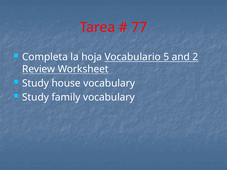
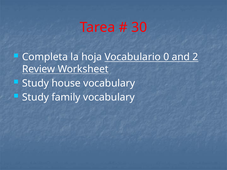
77: 77 -> 30 (139, 27)
5: 5 -> 0 (166, 57)
